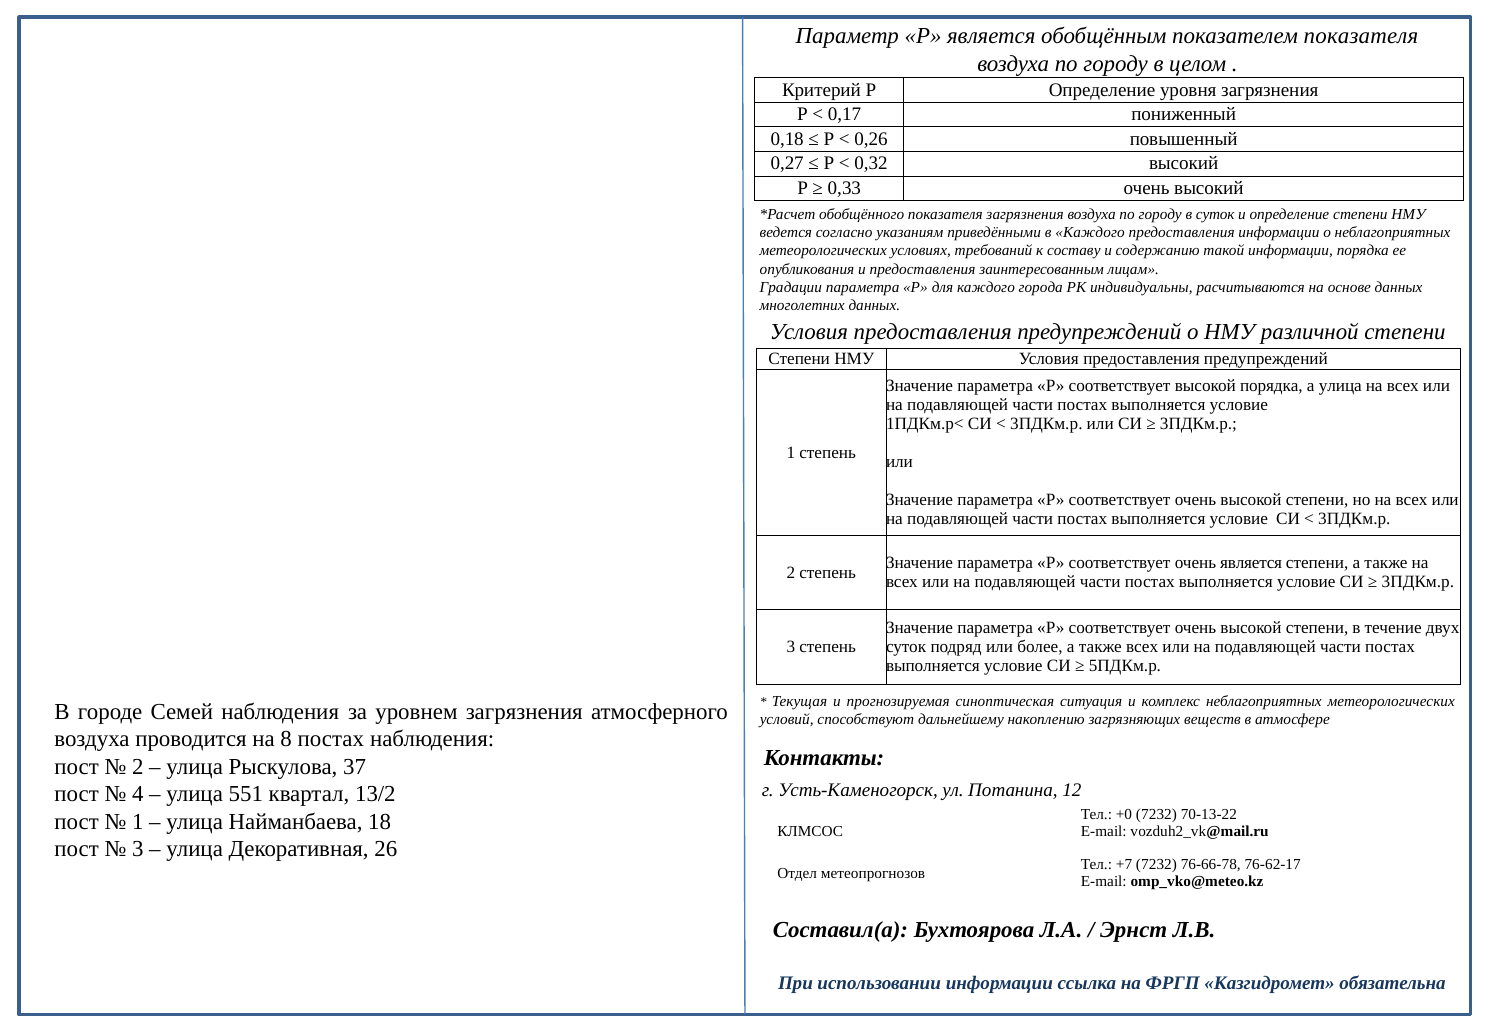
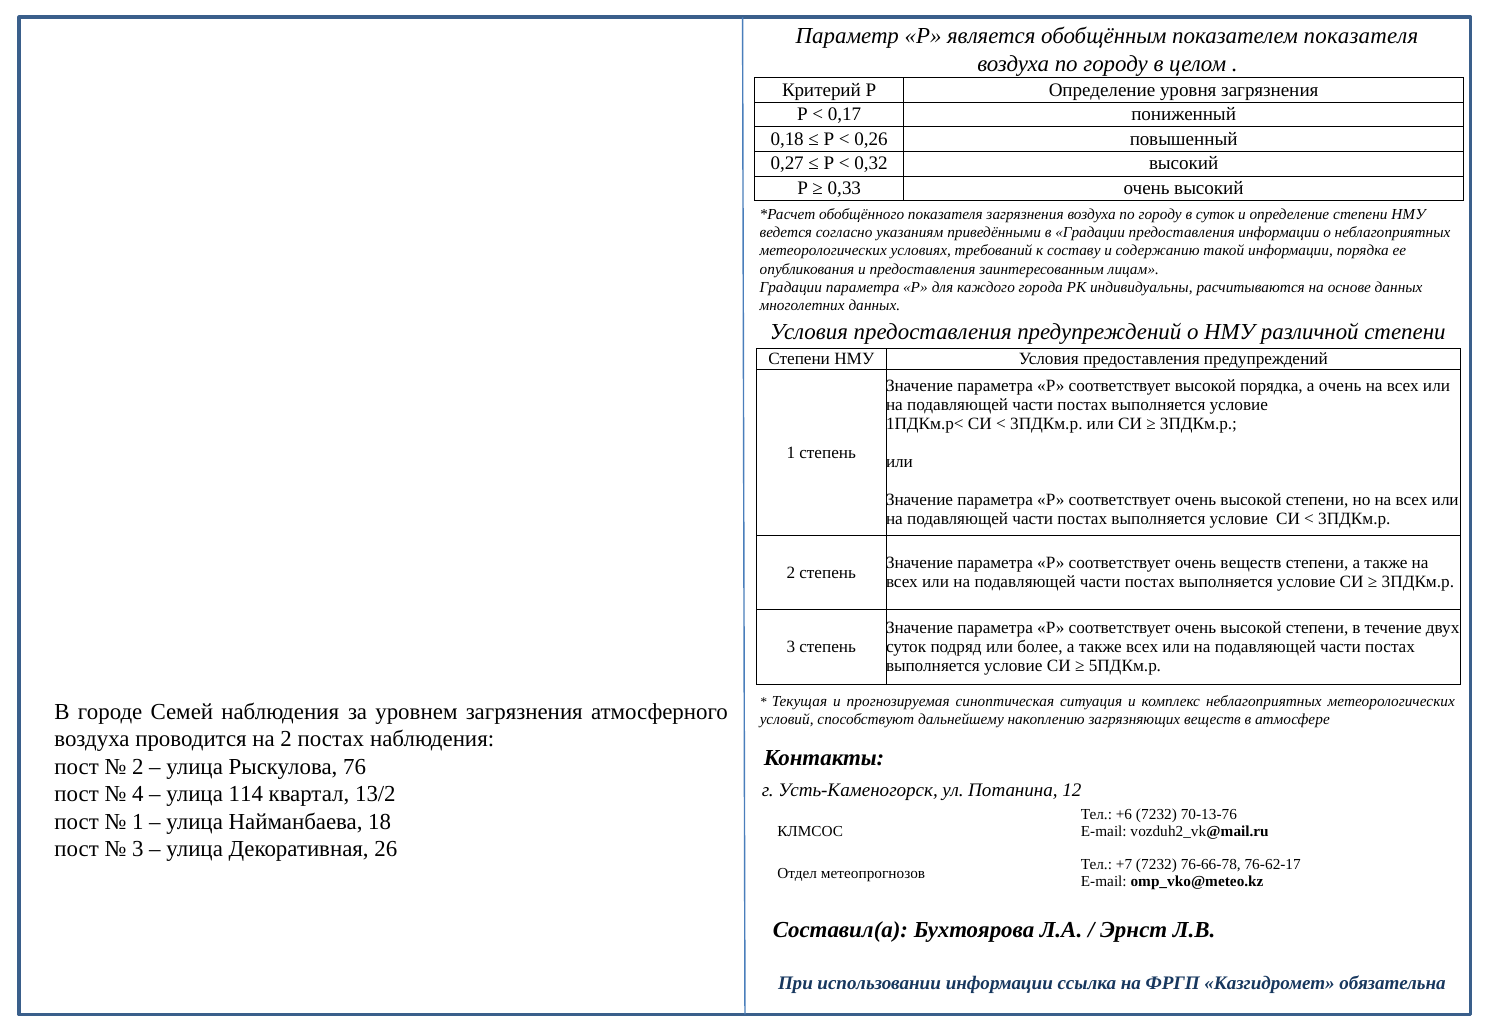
в Каждого: Каждого -> Градации (1090, 232)
а улица: улица -> очень (1340, 386)
очень является: является -> веществ (1251, 563)
на 8: 8 -> 2 (286, 739)
37: 37 -> 76 (355, 766)
551: 551 -> 114 (246, 794)
+0: +0 -> +6 (1124, 814)
70-13-22: 70-13-22 -> 70-13-76 (1209, 814)
